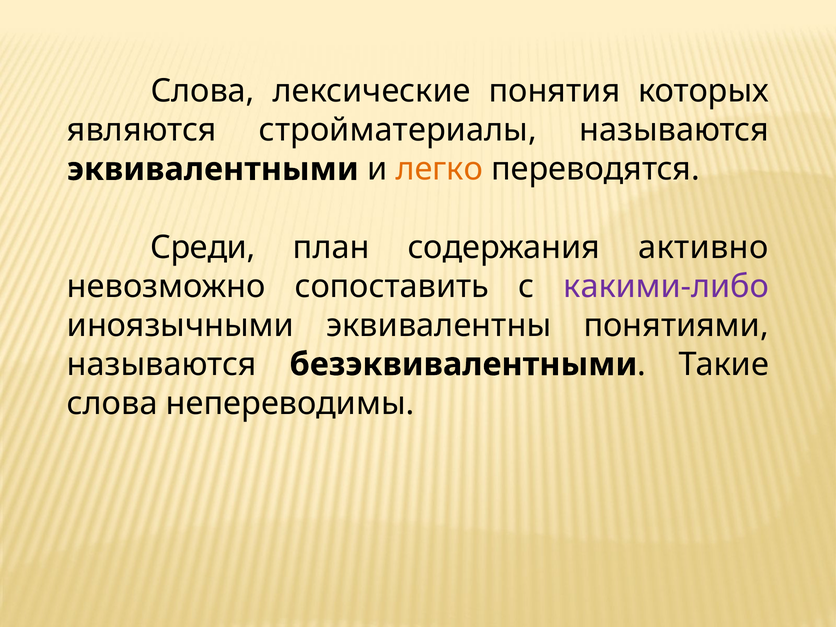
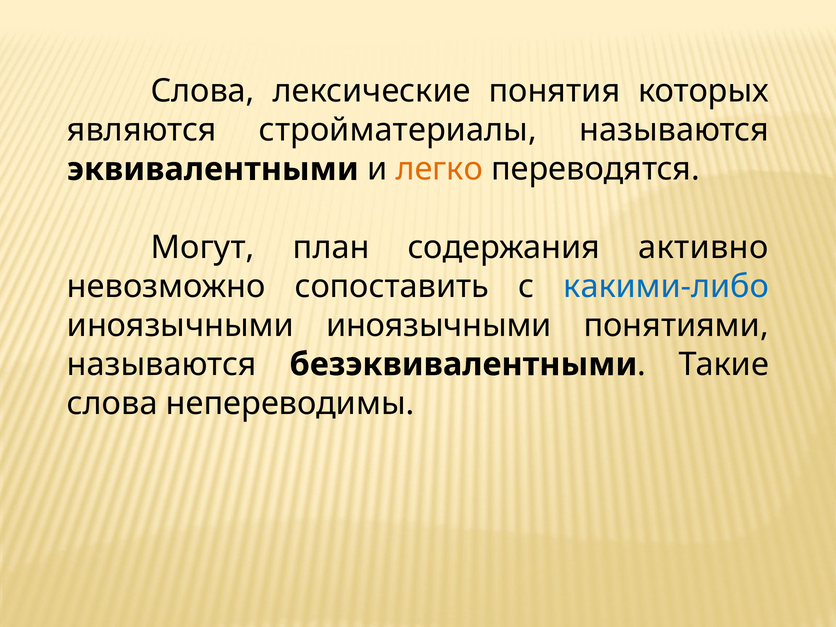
Среди: Среди -> Могут (203, 247)
какими-либо colour: purple -> blue (666, 286)
иноязычными эквивалентны: эквивалентны -> иноязычными (439, 325)
